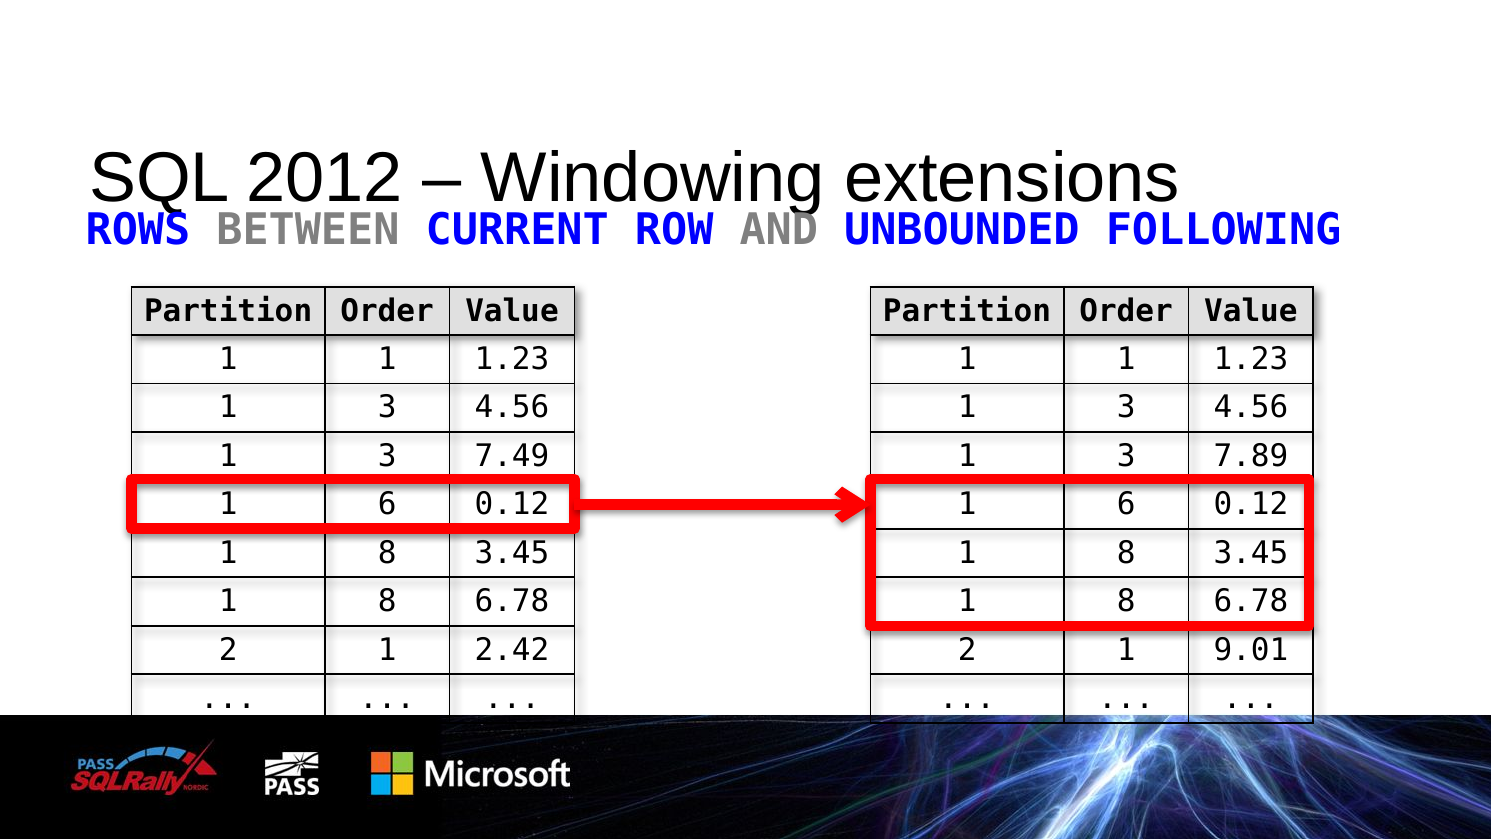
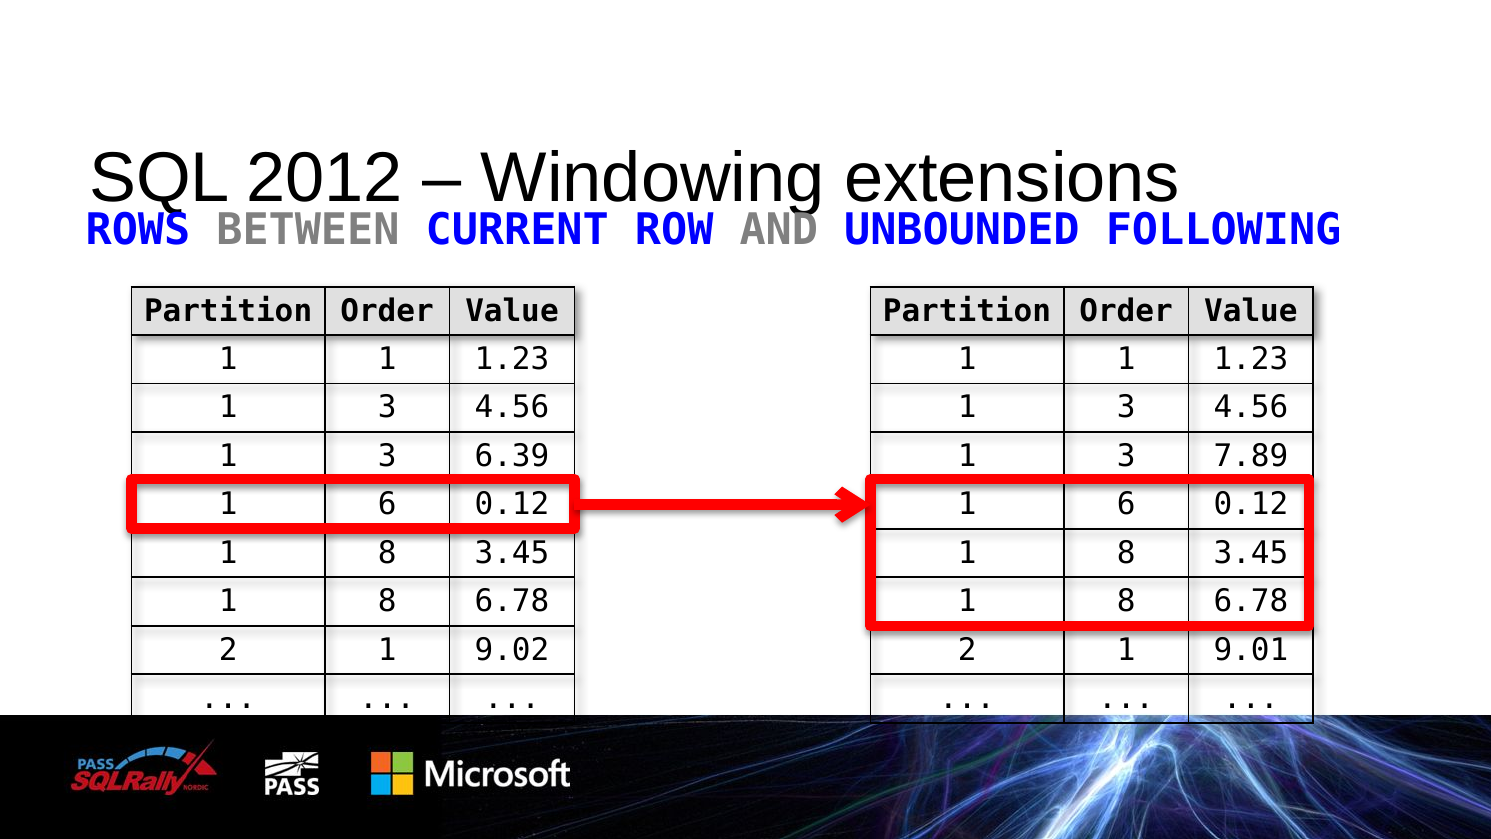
7.49: 7.49 -> 6.39 (512, 456)
2.42: 2.42 -> 9.02 (512, 650)
